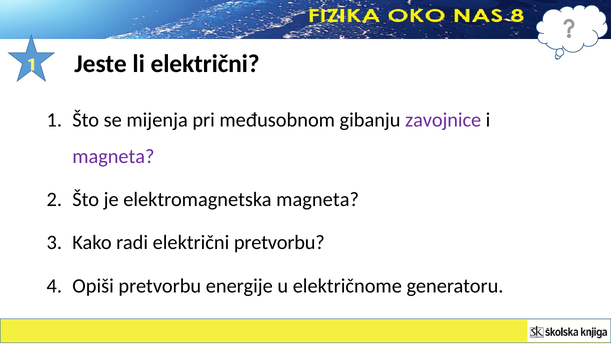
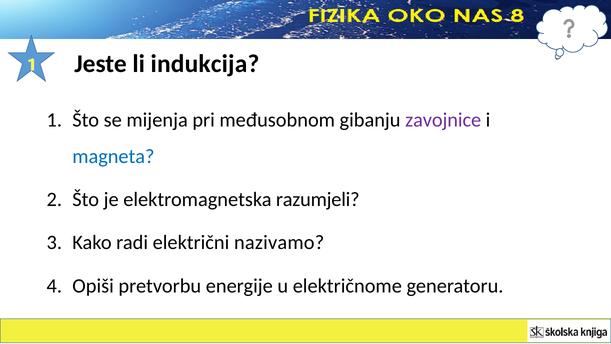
li električni: električni -> indukcija (205, 64)
magneta colour: purple -> blue (113, 156)
elektromagnetska magneta: magneta -> razumjeli (318, 199)
električni pretvorbu: pretvorbu -> nazivamo (279, 242)
